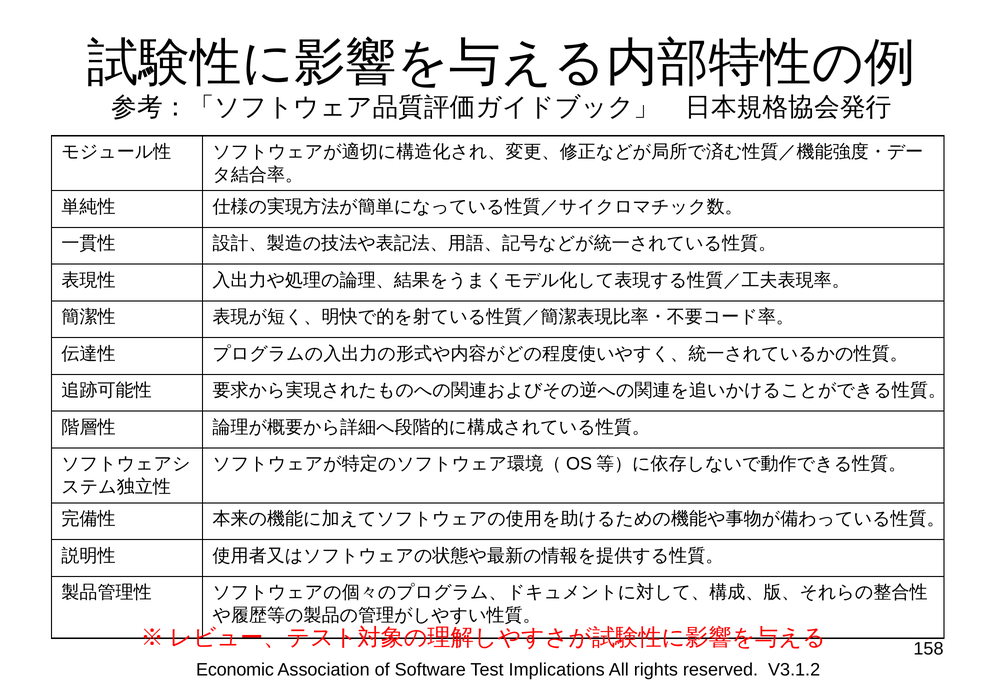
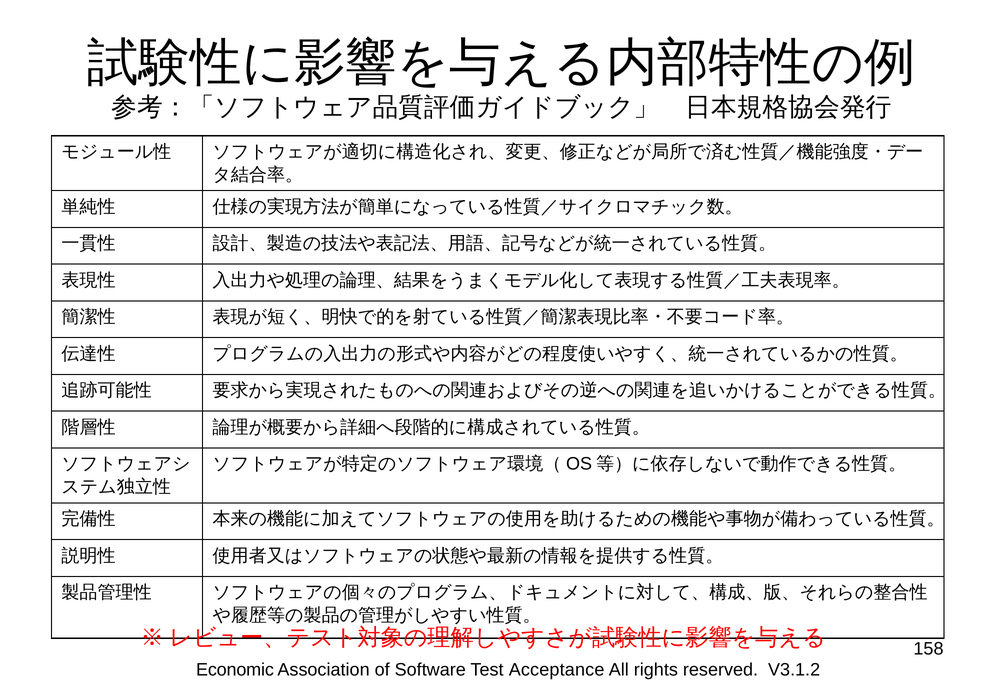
Implications: Implications -> Acceptance (557, 670)
